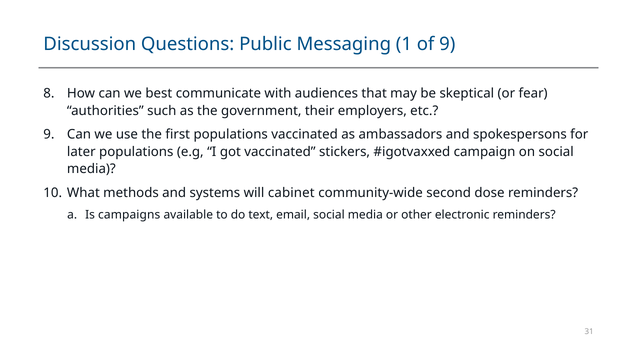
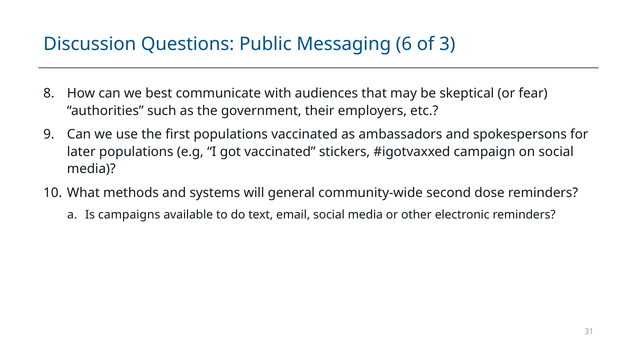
1: 1 -> 6 (404, 44)
of 9: 9 -> 3 (447, 44)
cabinet: cabinet -> general (291, 193)
